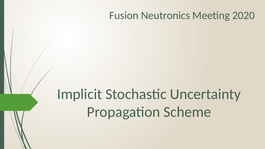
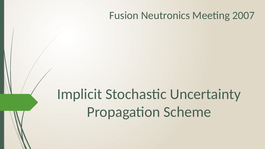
2020: 2020 -> 2007 (243, 15)
